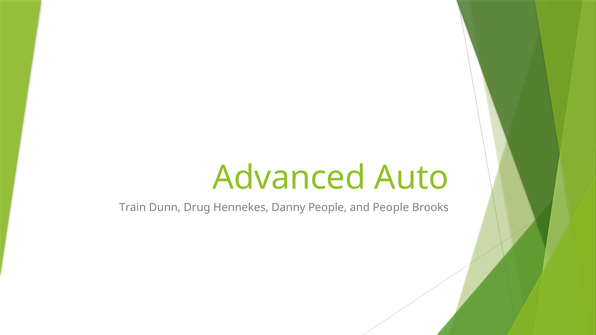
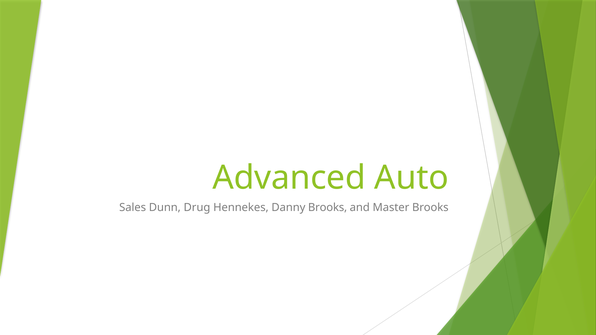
Train: Train -> Sales (133, 208)
Danny People: People -> Brooks (328, 208)
and People: People -> Master (391, 208)
